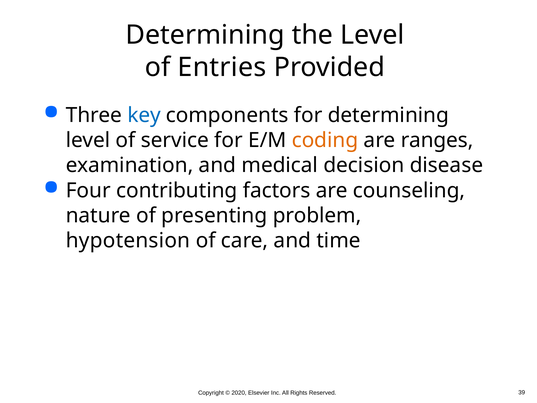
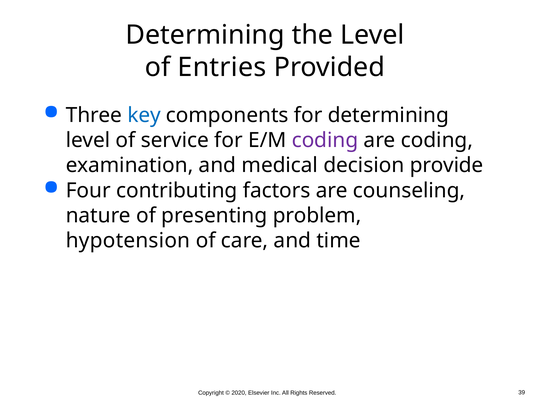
coding colour: orange -> purple (325, 140)
are ranges: ranges -> coding (437, 140)
disease: disease -> provide (447, 165)
